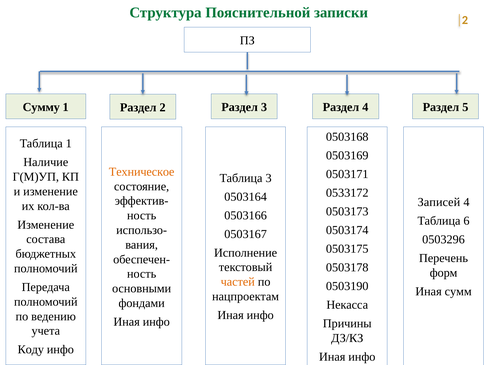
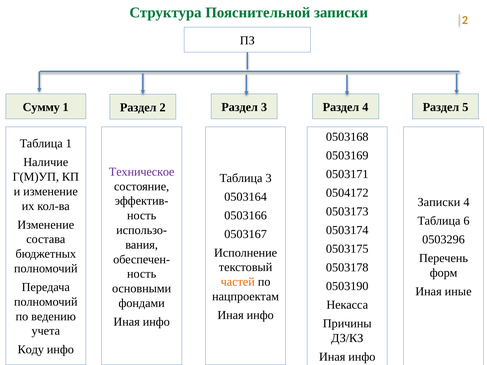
Техническое colour: orange -> purple (142, 172)
0533172: 0533172 -> 0504172 (347, 193)
Записей: Записей -> Записки (439, 202)
сумм: сумм -> иные (458, 292)
